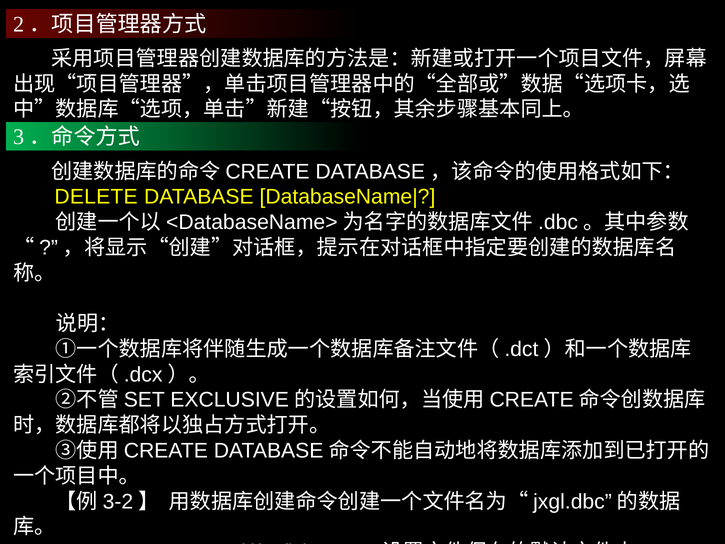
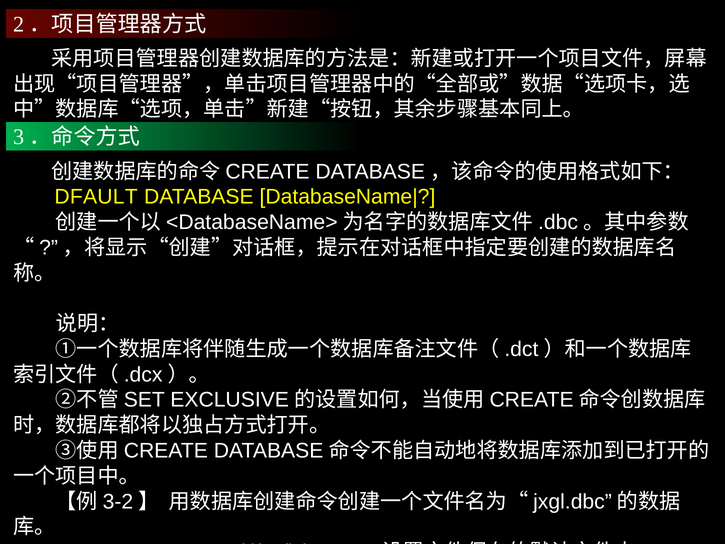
DELETE: DELETE -> DFAULT (96, 197)
